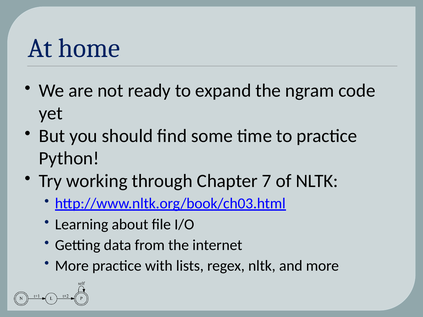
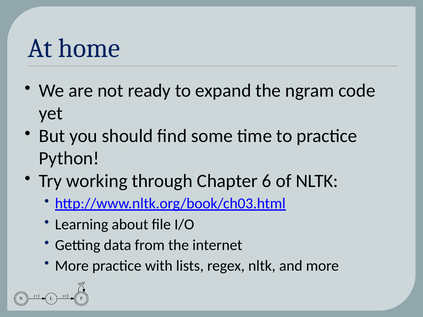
7: 7 -> 6 (267, 181)
